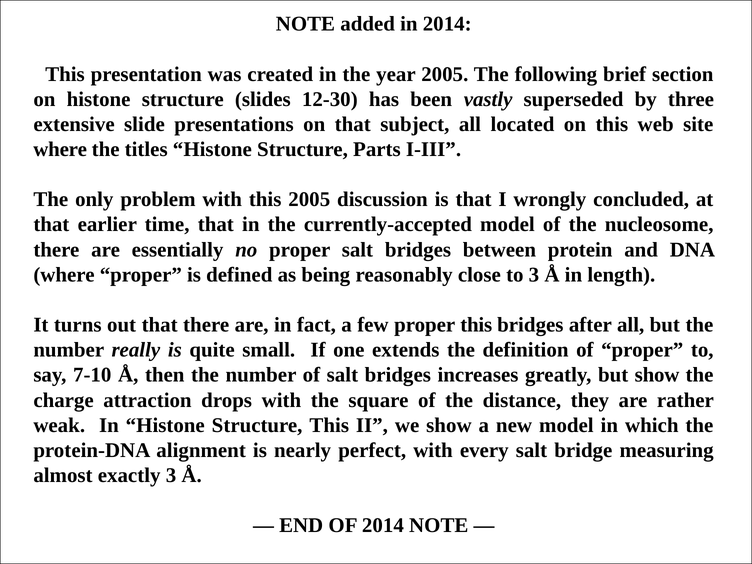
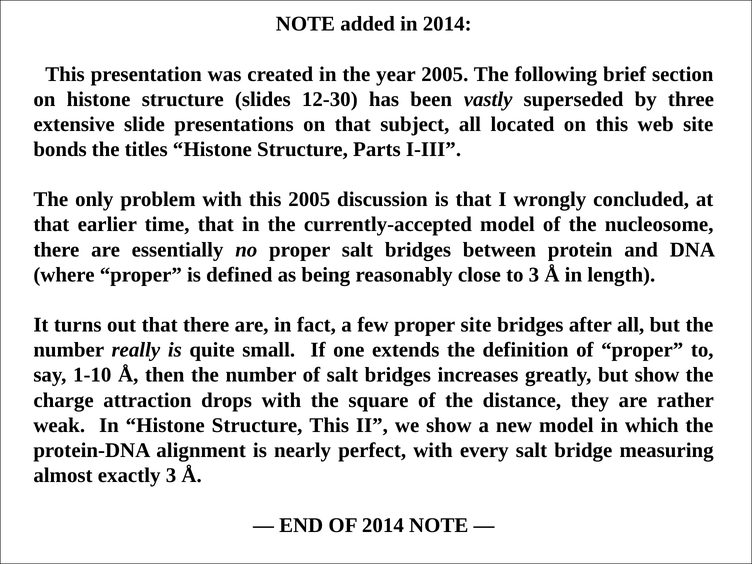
where: where -> bonds (60, 149)
proper this: this -> site (476, 325)
7-10: 7-10 -> 1-10 (92, 375)
